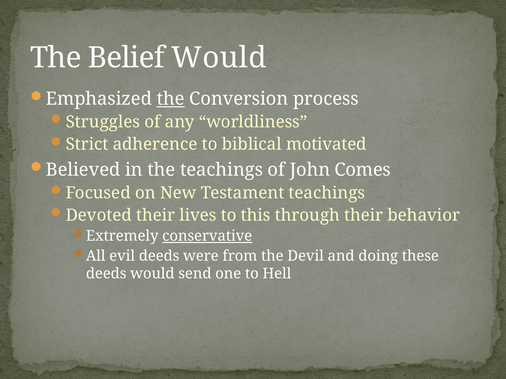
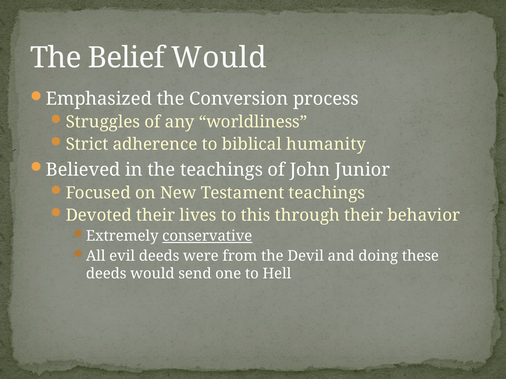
the underline: present -> none (171, 99)
motivated: motivated -> humanity (326, 145)
Comes: Comes -> Junior (363, 170)
